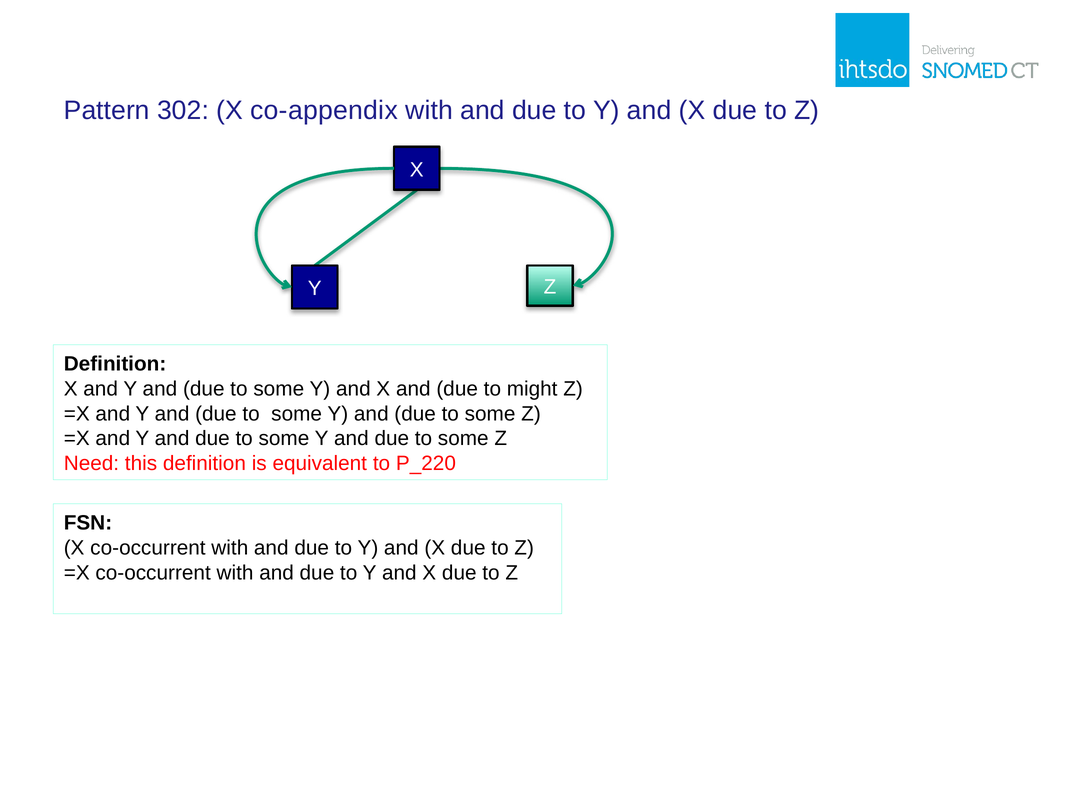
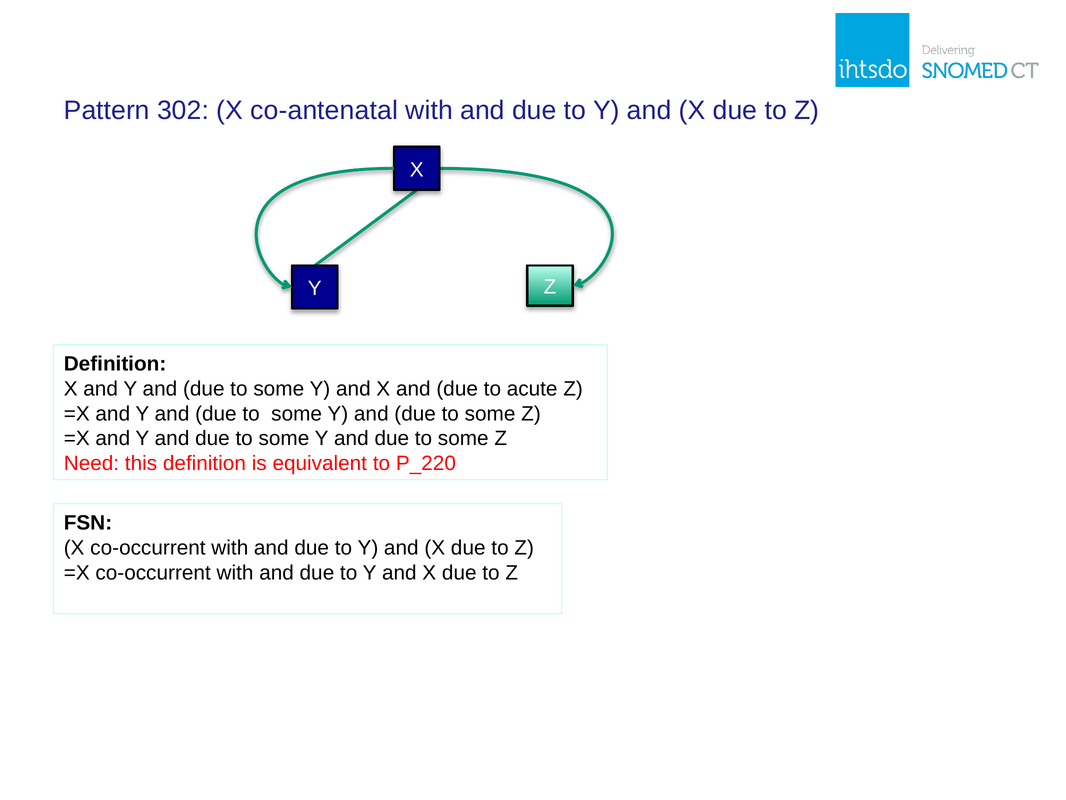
co-appendix: co-appendix -> co-antenatal (324, 111)
might: might -> acute (532, 389)
